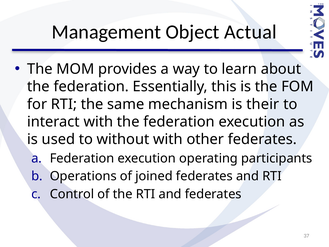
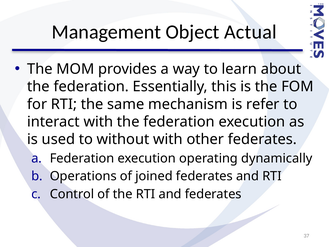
their: their -> refer (263, 104)
participants: participants -> dynamically (277, 158)
